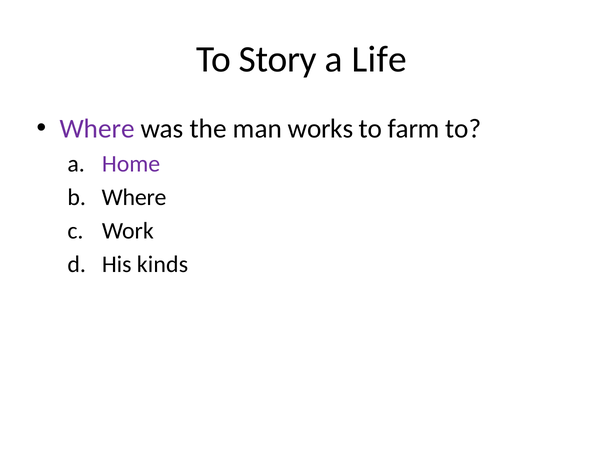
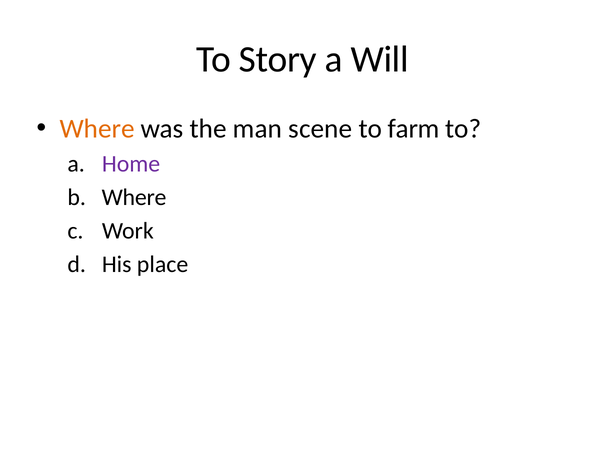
Life: Life -> Will (380, 59)
Where colour: purple -> orange (97, 129)
works: works -> scene (320, 129)
kinds: kinds -> place (163, 264)
